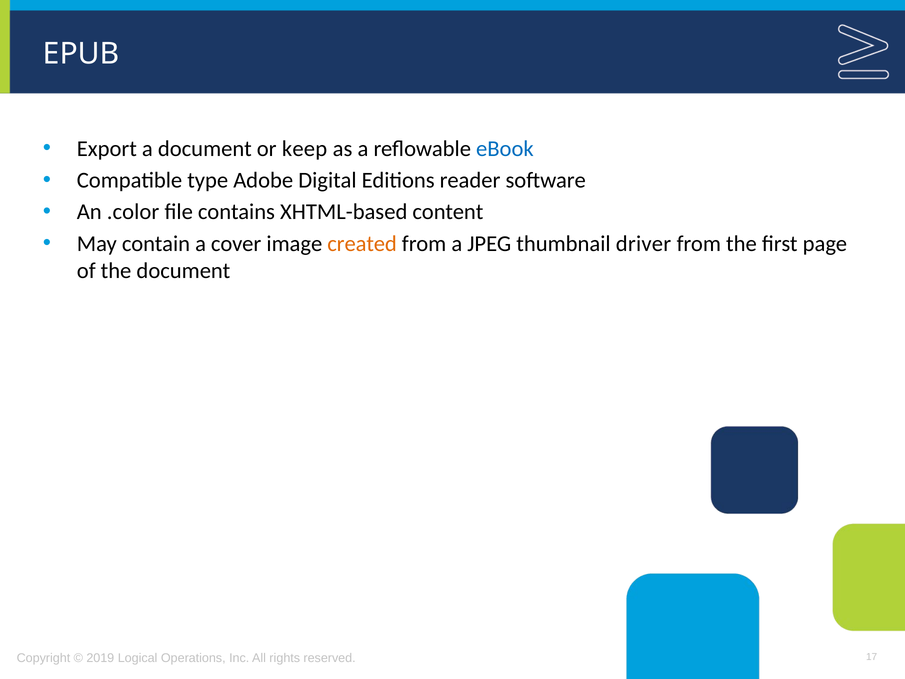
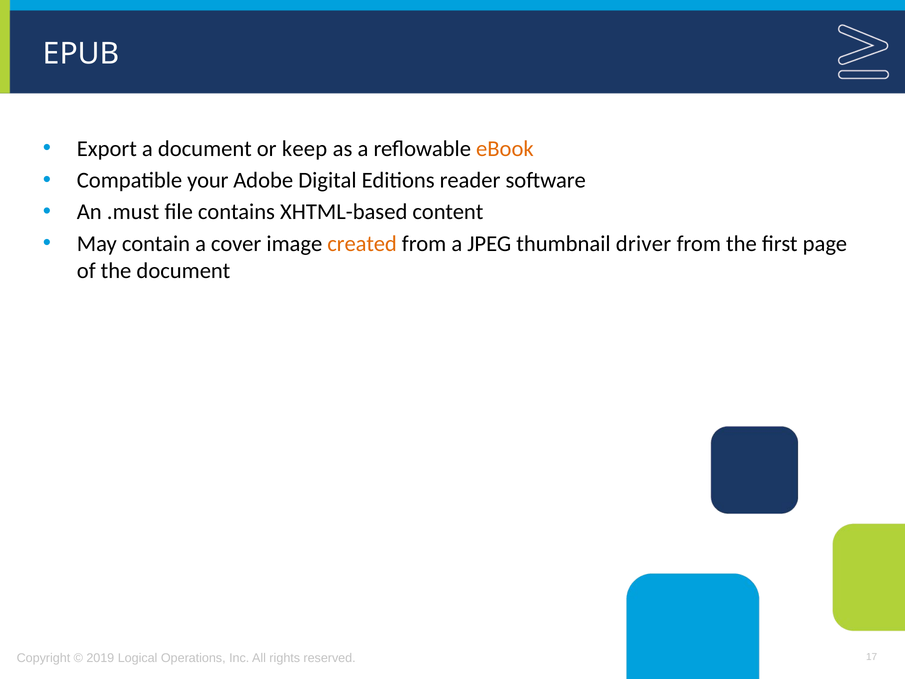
eBook colour: blue -> orange (505, 149)
type: type -> your (208, 180)
.color: .color -> .must (133, 212)
